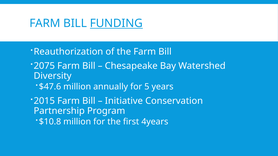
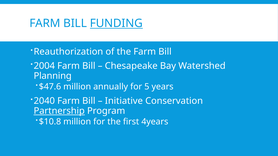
2075: 2075 -> 2004 (44, 66)
Diversity: Diversity -> Planning (53, 76)
2015: 2015 -> 2040 (44, 101)
Partnership underline: none -> present (59, 111)
